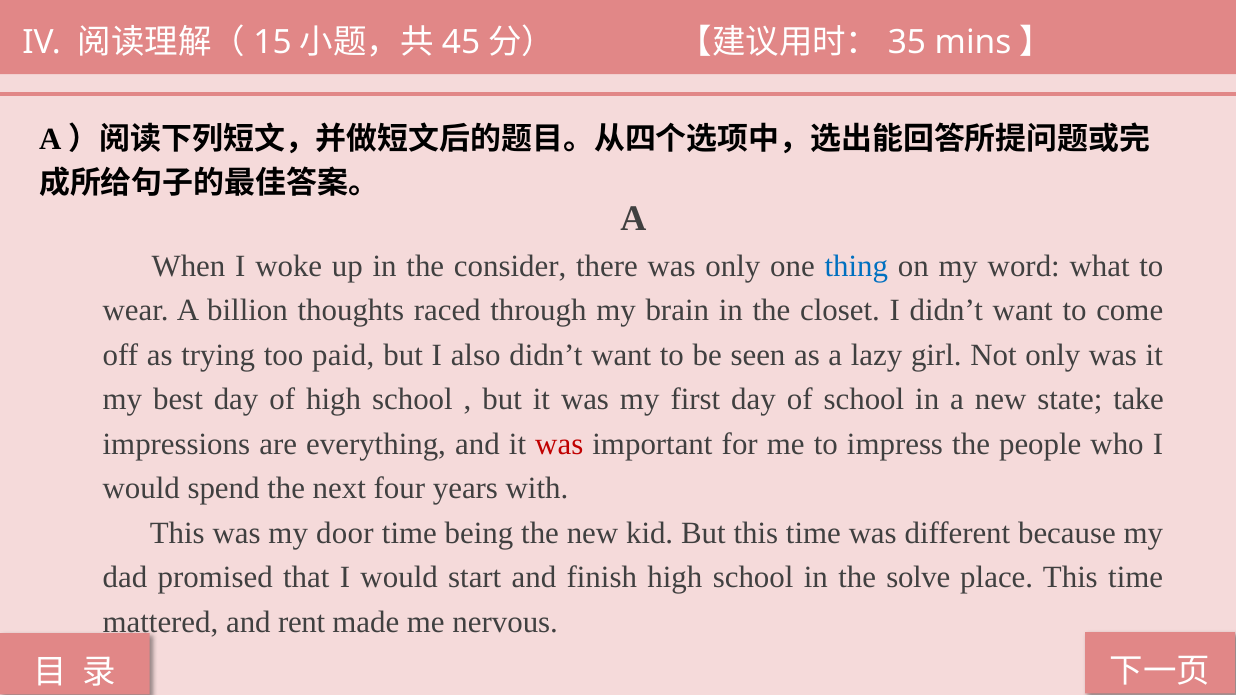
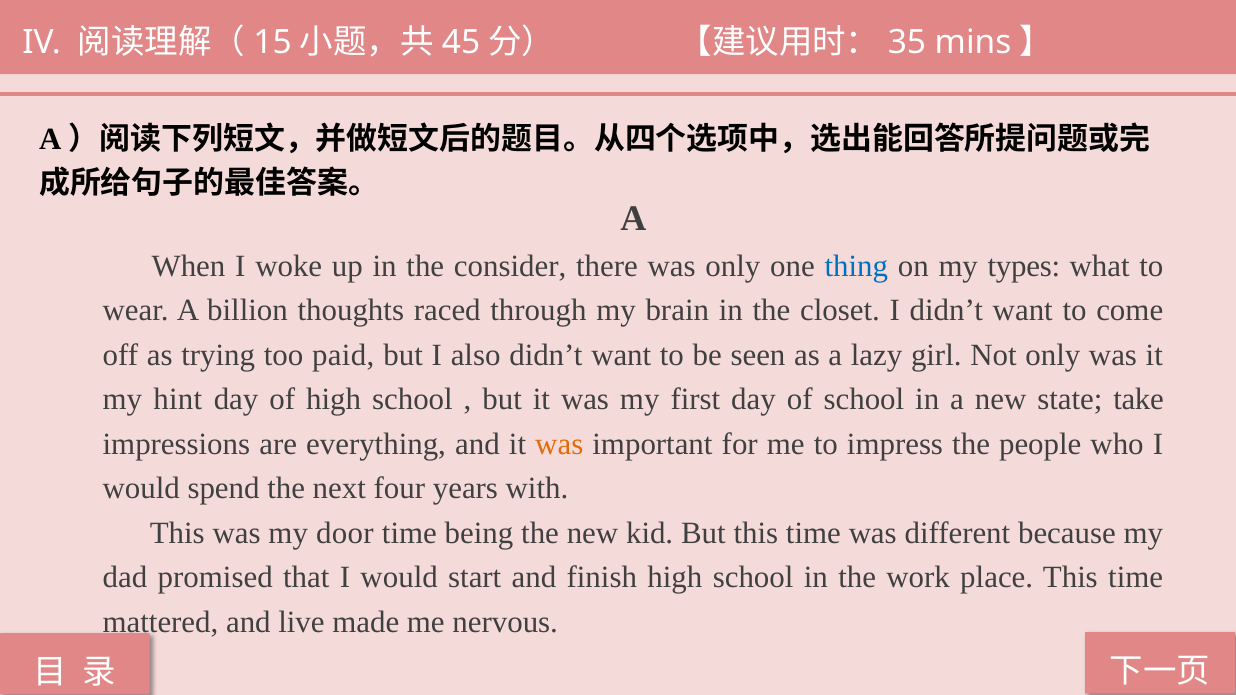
word: word -> types (1024, 266)
best: best -> hint (178, 400)
was colour: red -> orange (559, 444)
solve: solve -> work (918, 578)
rent: rent -> live (302, 622)
